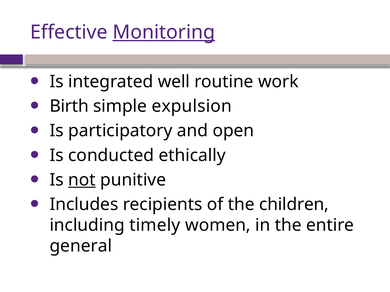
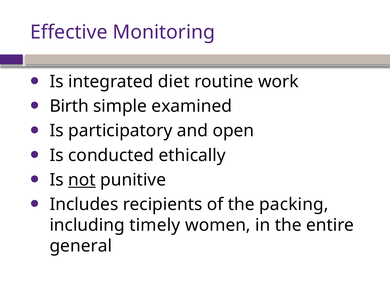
Monitoring underline: present -> none (164, 32)
well: well -> diet (174, 82)
expulsion: expulsion -> examined (192, 106)
children: children -> packing (294, 205)
